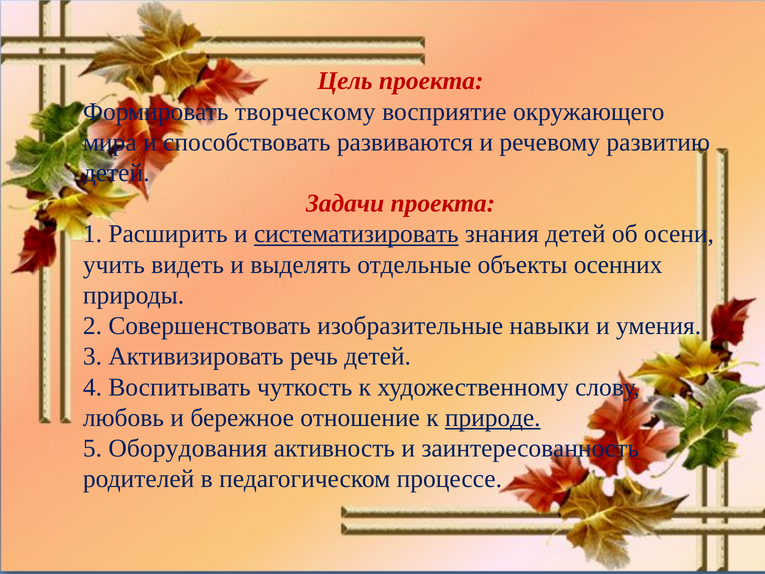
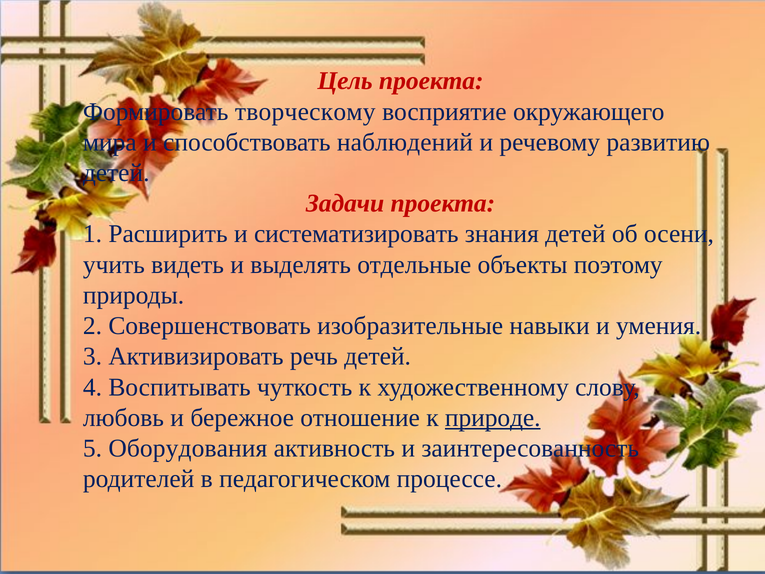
развиваются: развиваются -> наблюдений (405, 142)
систематизировать underline: present -> none (356, 234)
осенних: осенних -> поэтому (618, 265)
